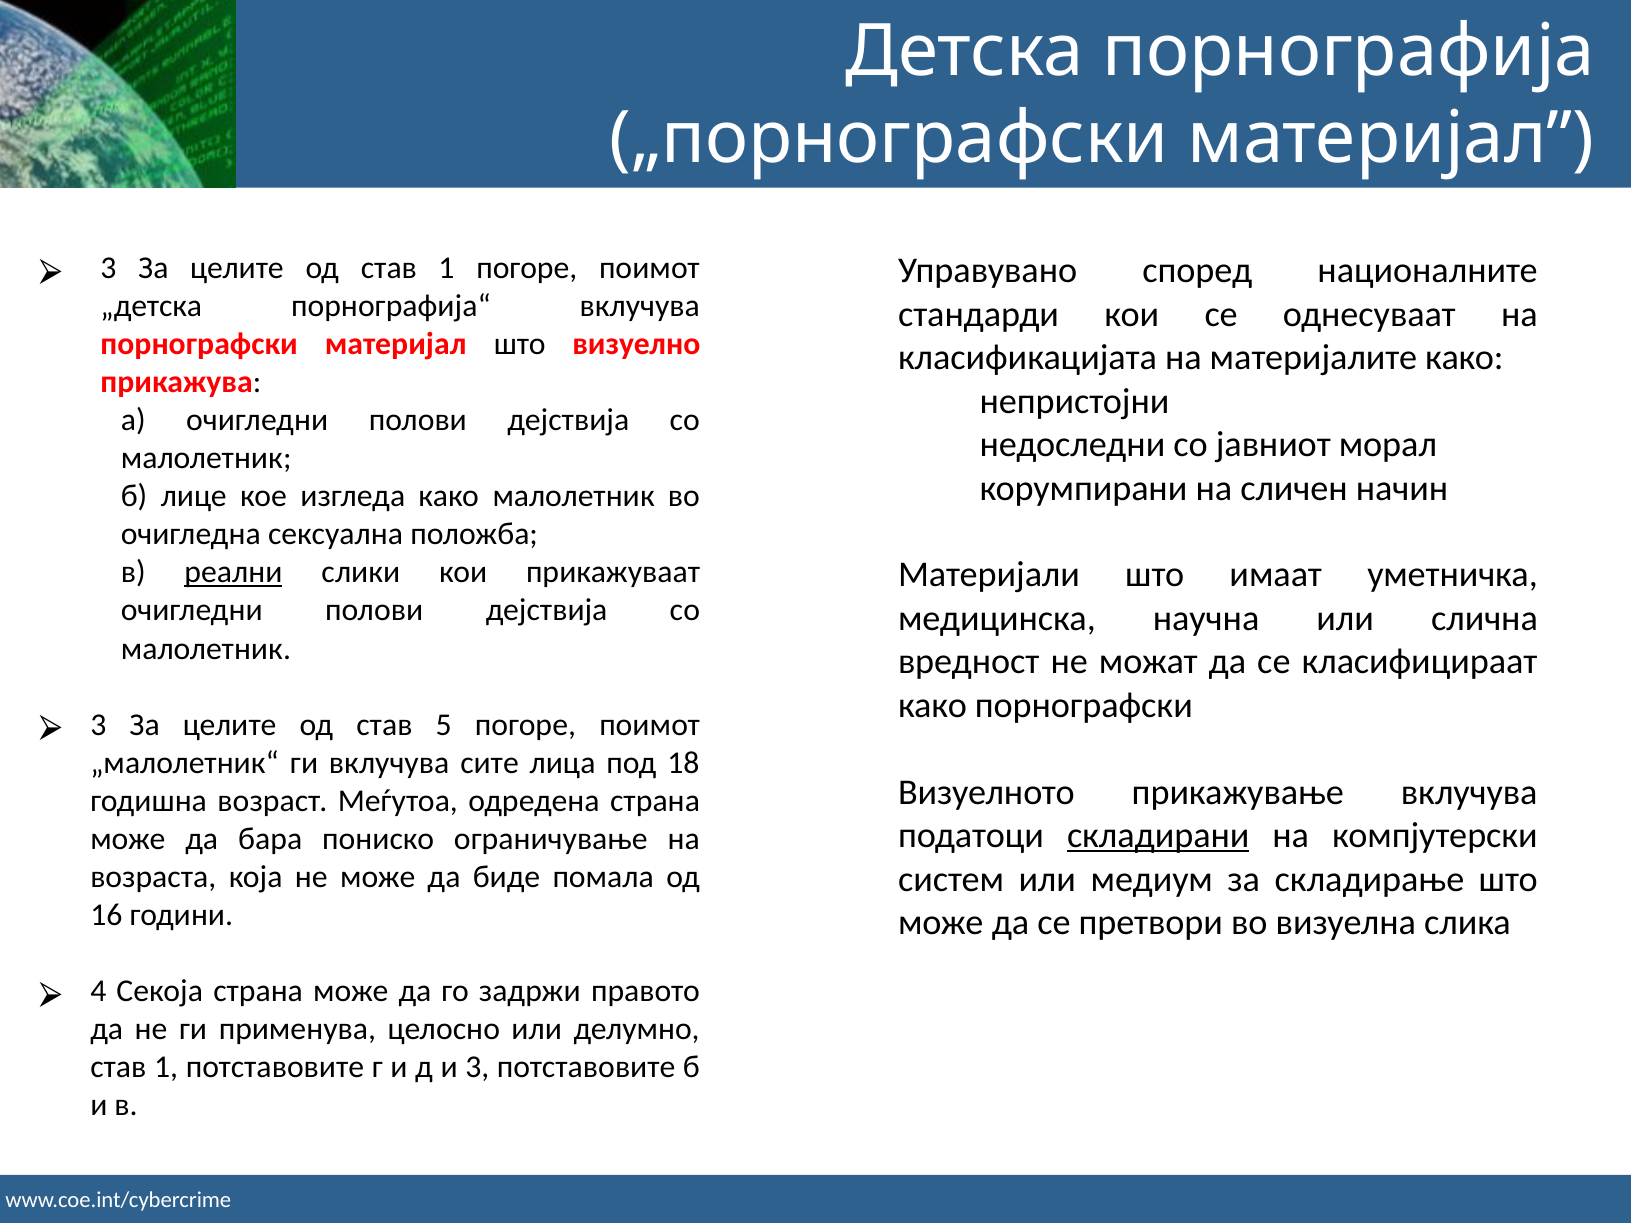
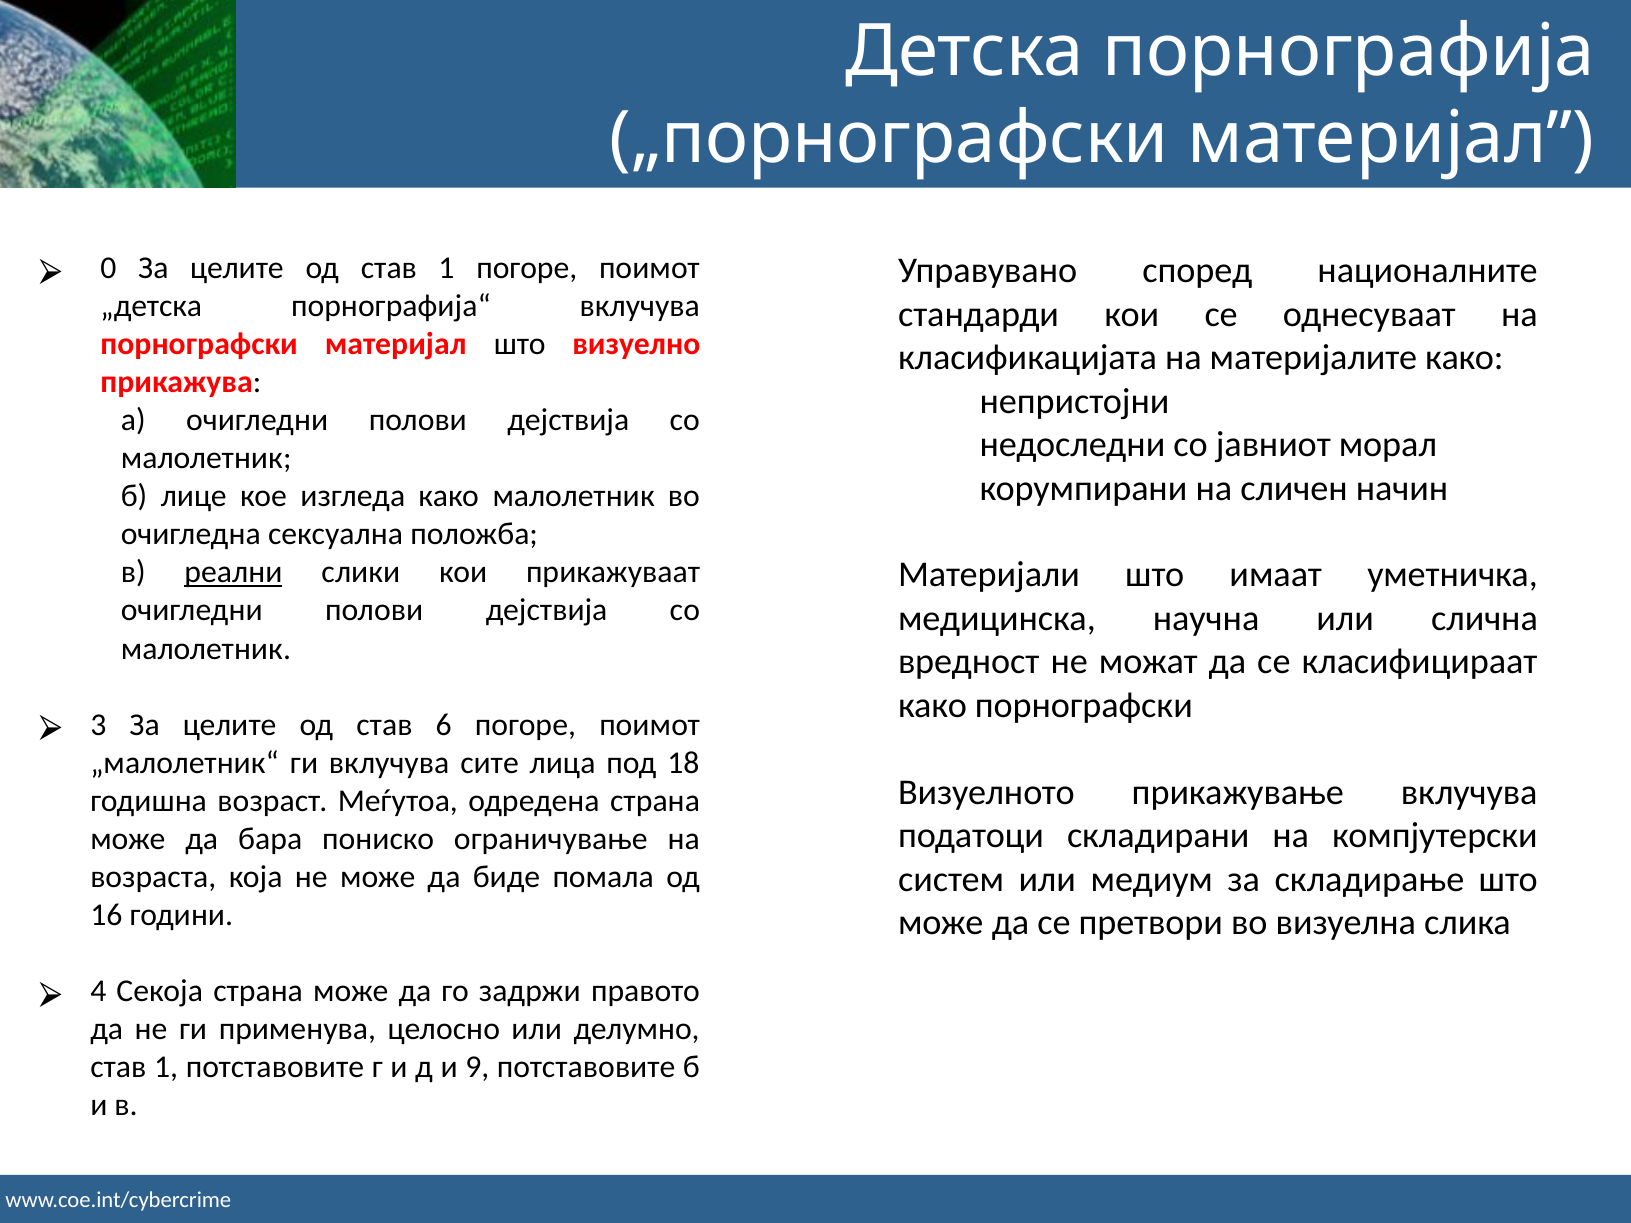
3: 3 -> 0 (109, 268)
5: 5 -> 6 (444, 725)
складирани underline: present -> none (1158, 836)
и 3: 3 -> 9 (477, 1068)
